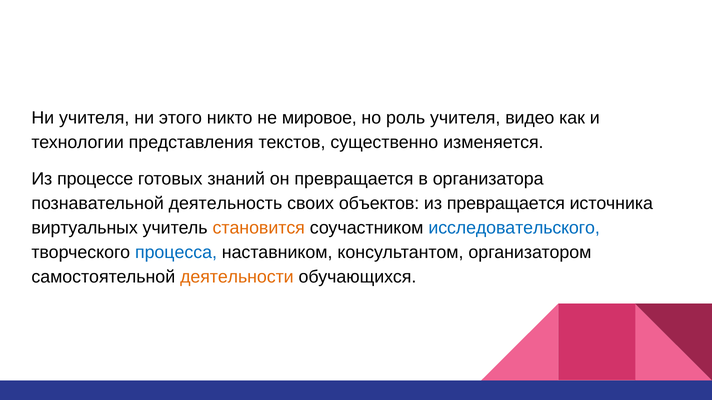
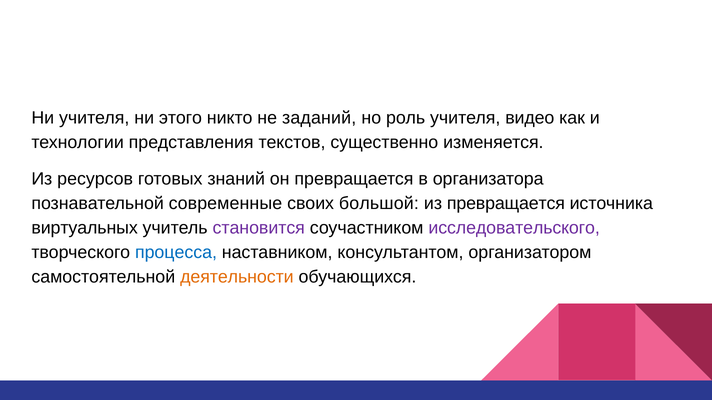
мировое: мировое -> заданий (319, 118)
процессе: процессе -> ресурсов (95, 179)
деятельность: деятельность -> современные (225, 204)
объектов: объектов -> большой (379, 204)
становится colour: orange -> purple (259, 228)
исследовательского colour: blue -> purple (514, 228)
